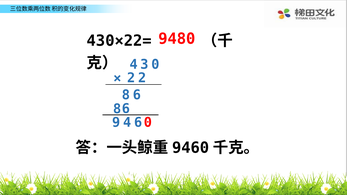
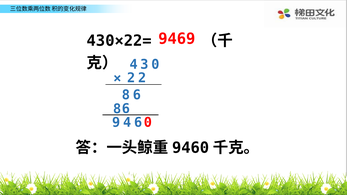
9480: 9480 -> 9469 (177, 39)
